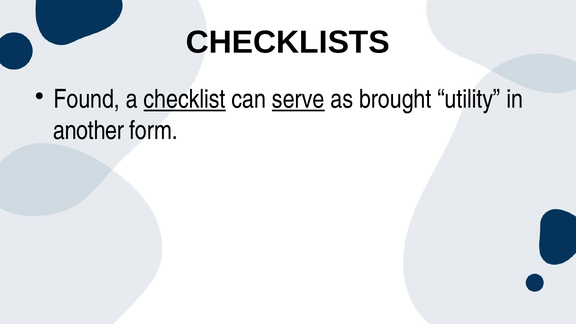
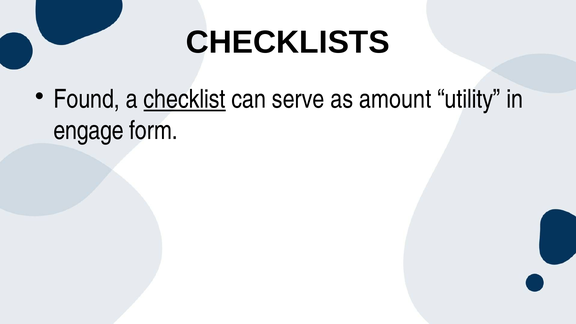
serve underline: present -> none (298, 99)
brought: brought -> amount (395, 99)
another: another -> engage (89, 131)
